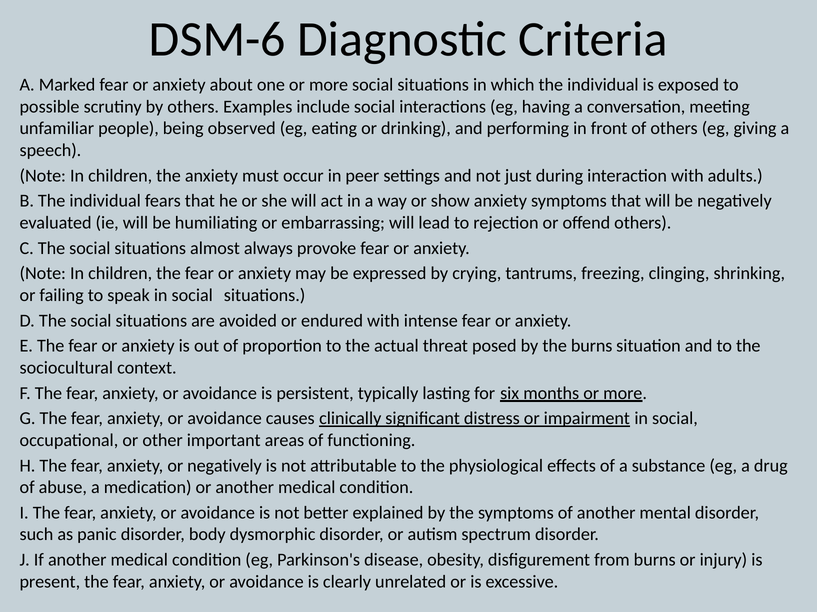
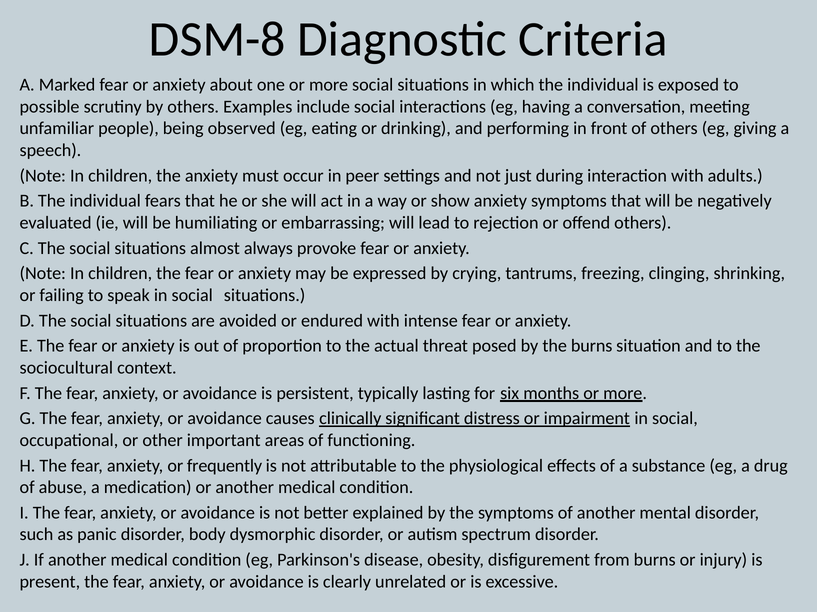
DSM-6: DSM-6 -> DSM-8 (217, 39)
or negatively: negatively -> frequently (225, 466)
